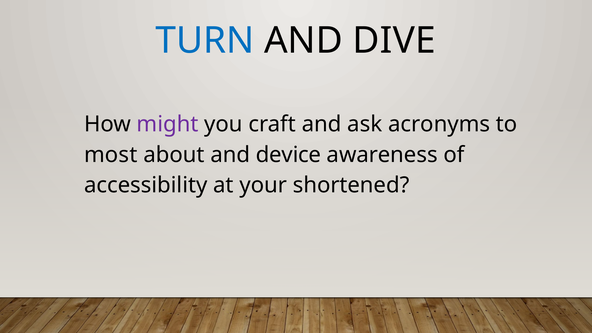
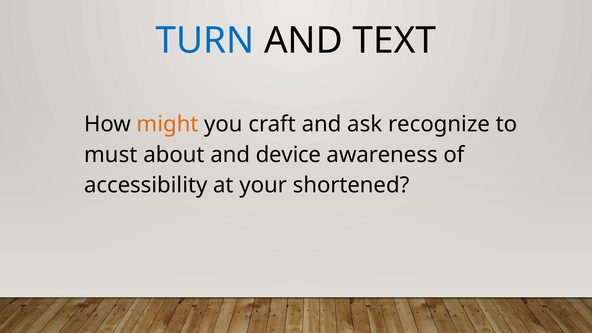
DIVE: DIVE -> TEXT (394, 41)
might colour: purple -> orange (168, 124)
acronyms: acronyms -> recognize (439, 124)
most: most -> must (111, 155)
